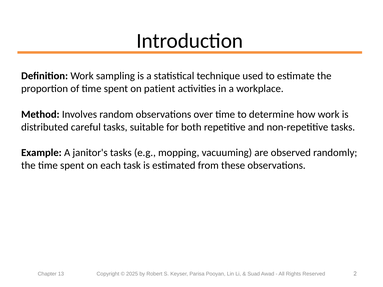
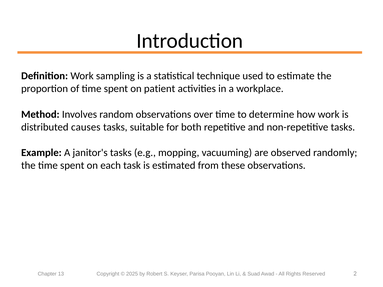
careful: careful -> causes (86, 127)
